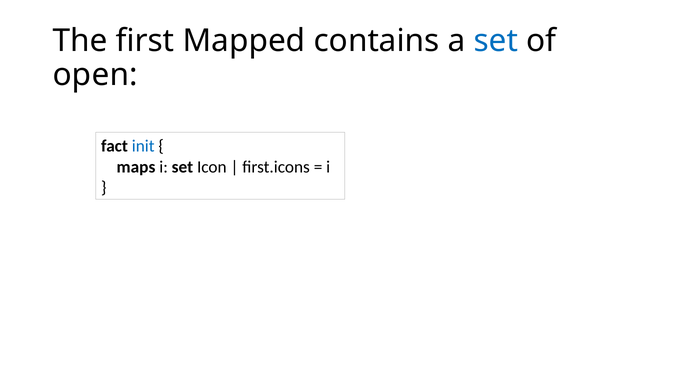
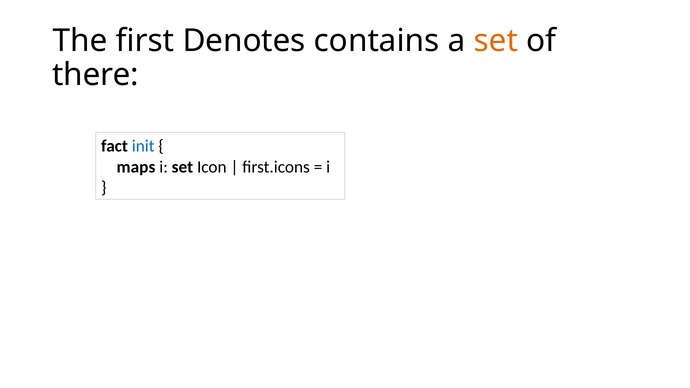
Mapped: Mapped -> Denotes (244, 41)
set colour: blue -> orange (496, 41)
open: open -> there (96, 75)
